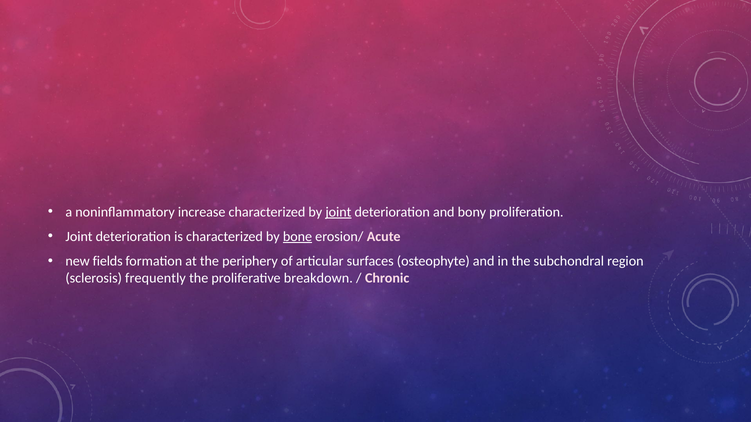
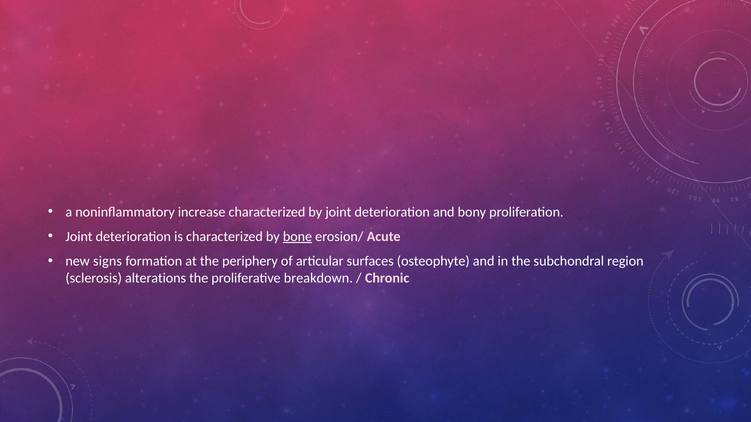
joint underline: present -> none (338, 212)
fields: fields -> signs (108, 262)
frequently: frequently -> alterations (156, 278)
